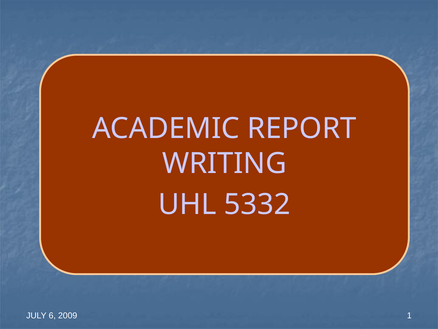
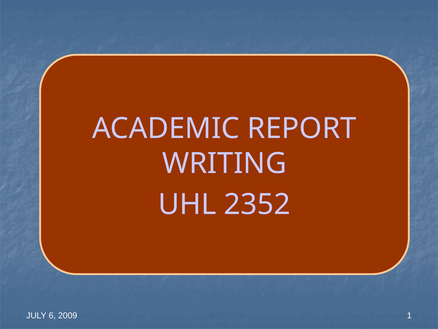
5332: 5332 -> 2352 (257, 204)
